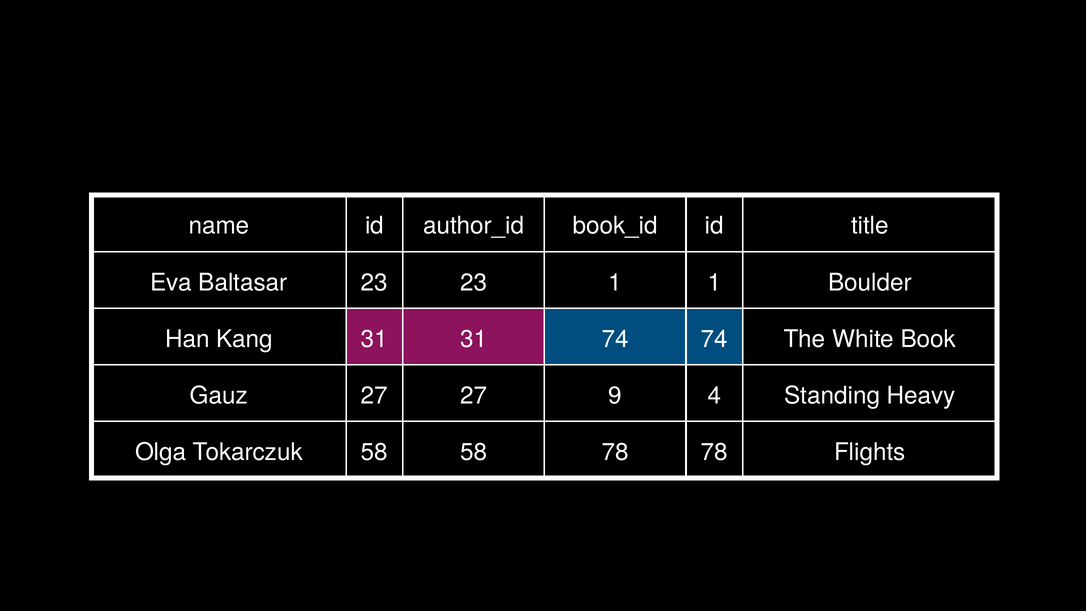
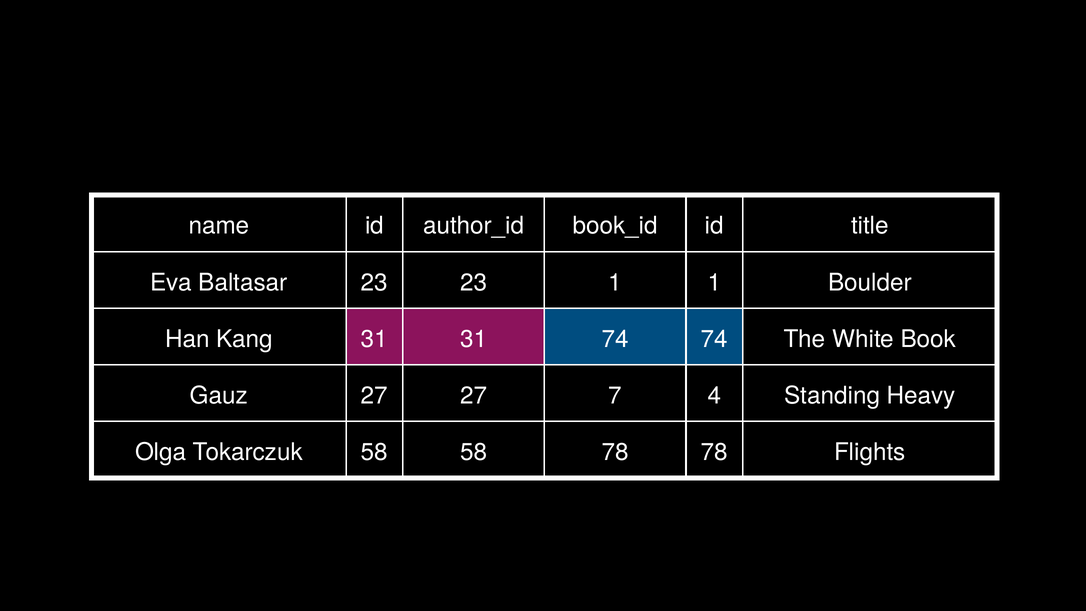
9: 9 -> 7 (615, 396)
